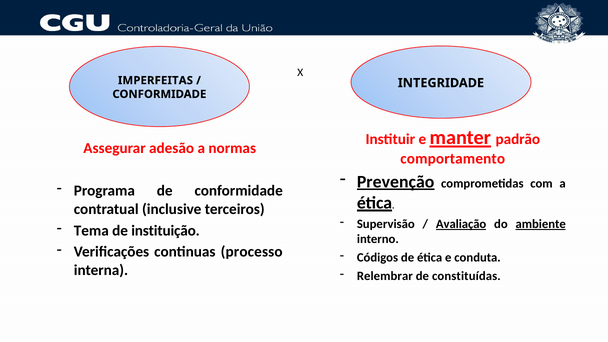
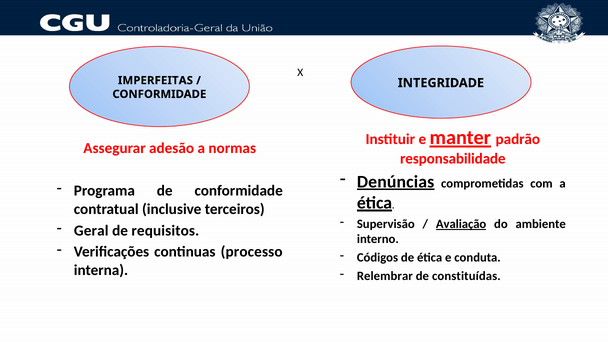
comportamento: comportamento -> responsabilidade (453, 159)
Prevenção: Prevenção -> Denúncias (396, 182)
ambiente underline: present -> none (541, 224)
Tema: Tema -> Geral (91, 231)
instituição: instituição -> requisitos (165, 231)
